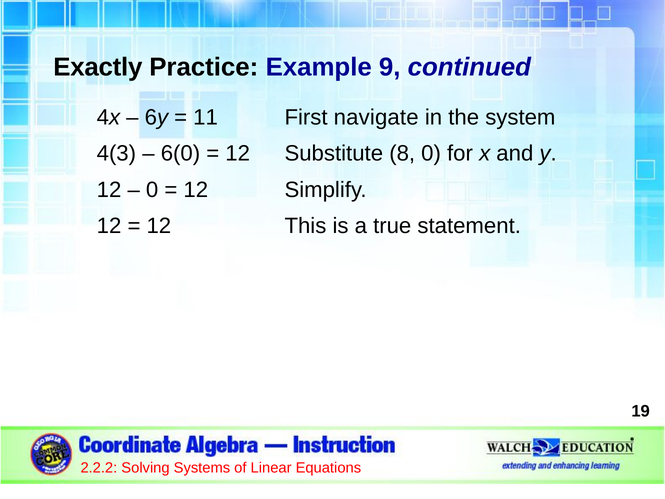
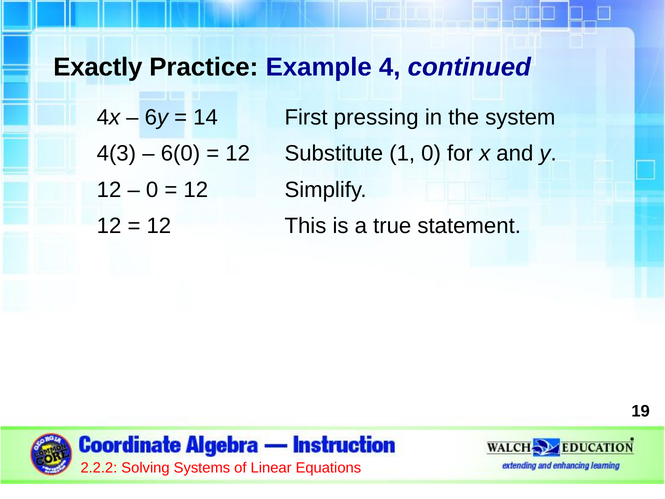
9: 9 -> 4 (390, 67)
11: 11 -> 14 (206, 117)
navigate: navigate -> pressing (376, 117)
8: 8 -> 1 (402, 154)
